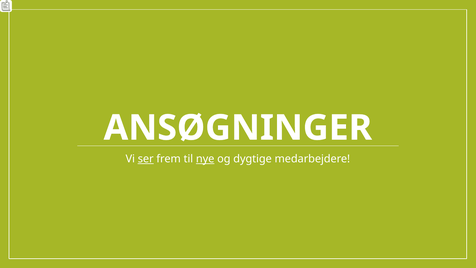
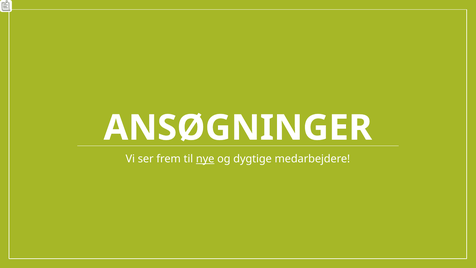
ser underline: present -> none (146, 159)
